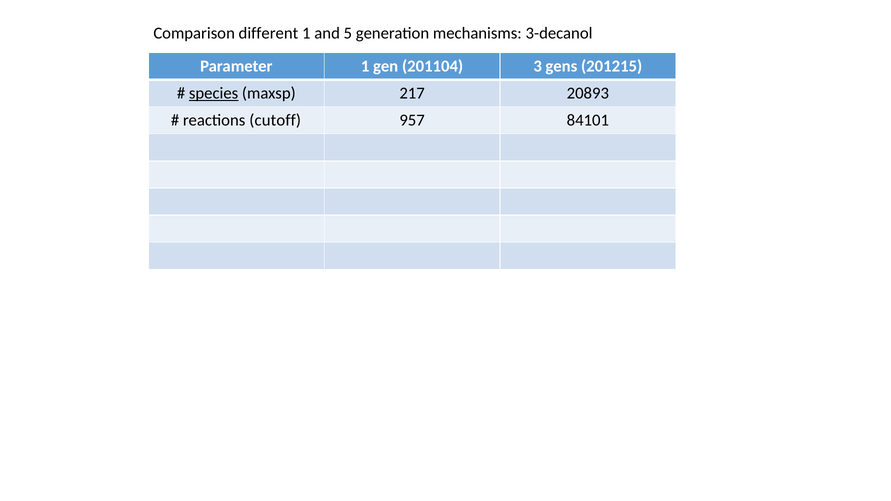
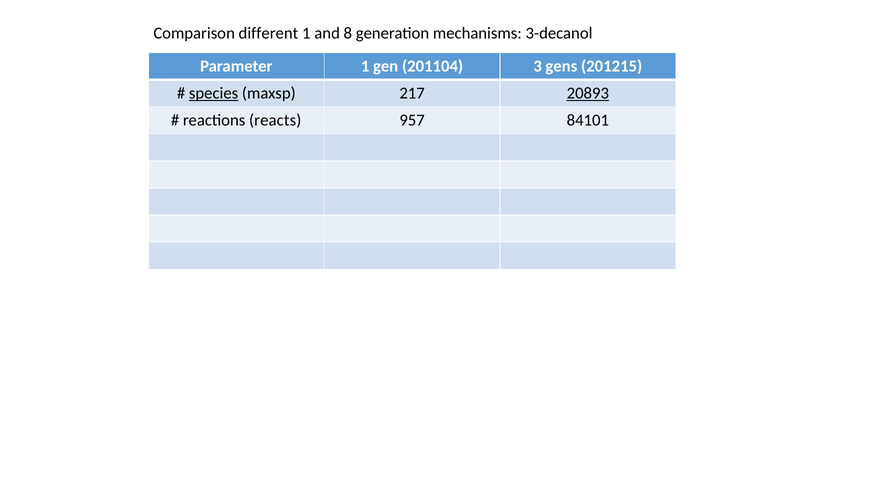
5: 5 -> 8 (348, 33)
20893 underline: none -> present (588, 93)
cutoff: cutoff -> reacts (275, 121)
